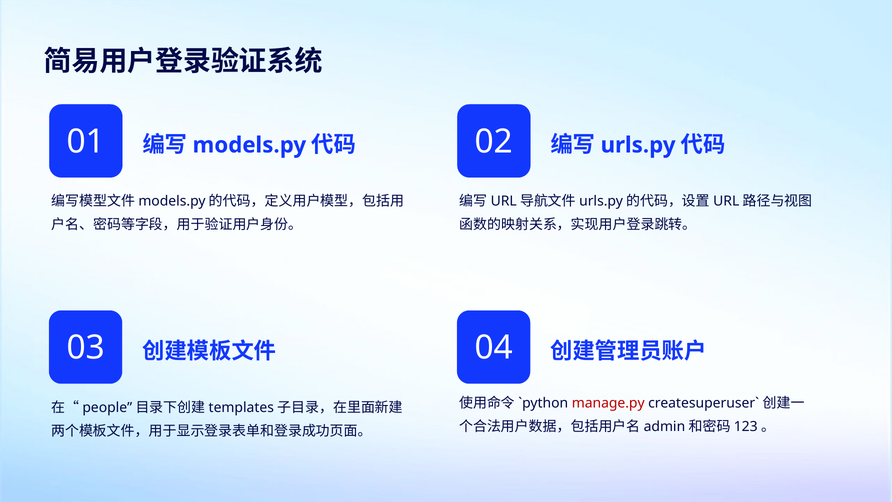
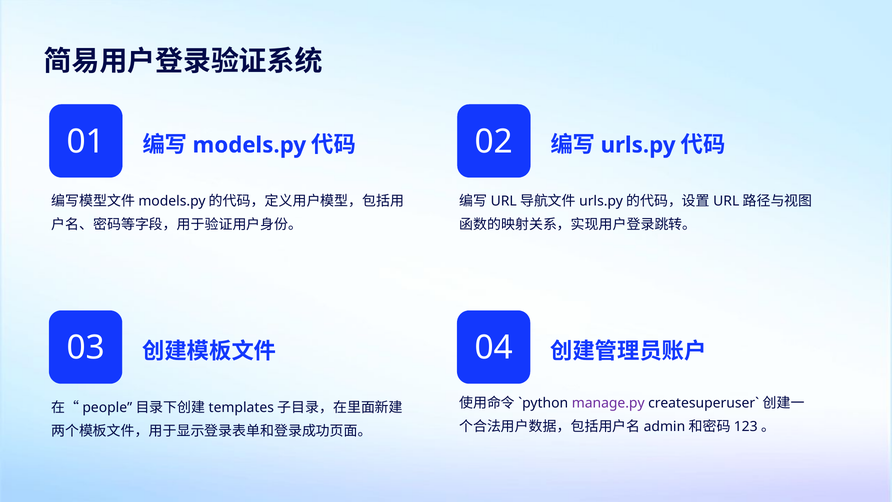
manage.py colour: red -> purple (608, 403)
